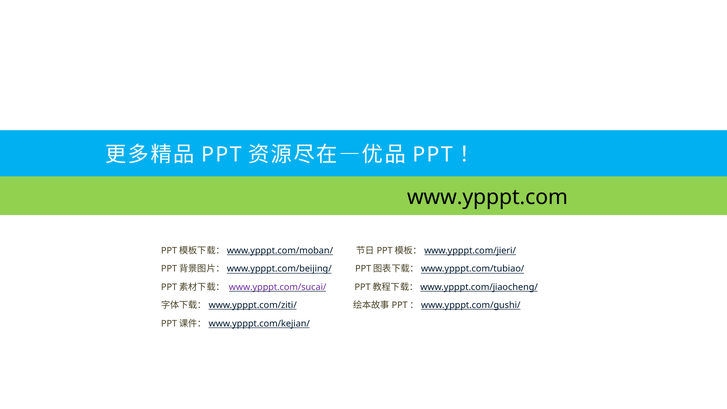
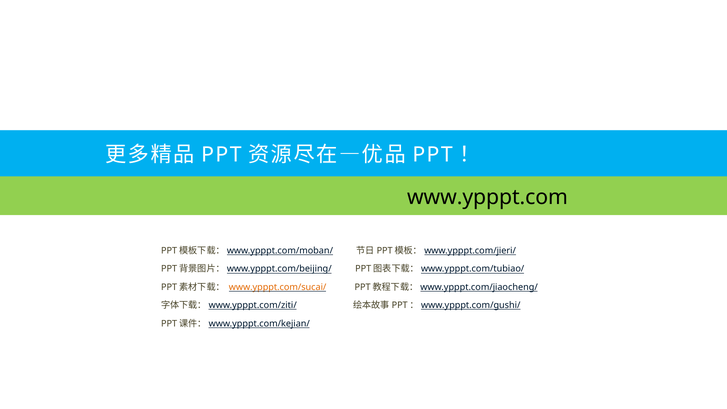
www.ypppt.com/sucai/ colour: purple -> orange (278, 287)
